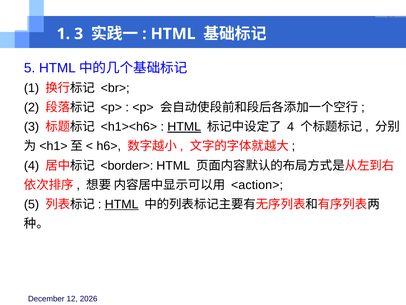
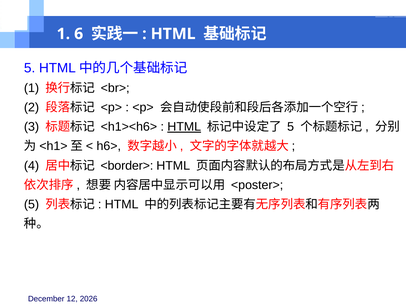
1 3: 3 -> 6 (79, 34)
4: 4 -> 5 (291, 127)
<action>: <action> -> <poster> (257, 185)
HTML underline: present -> none (122, 204)
